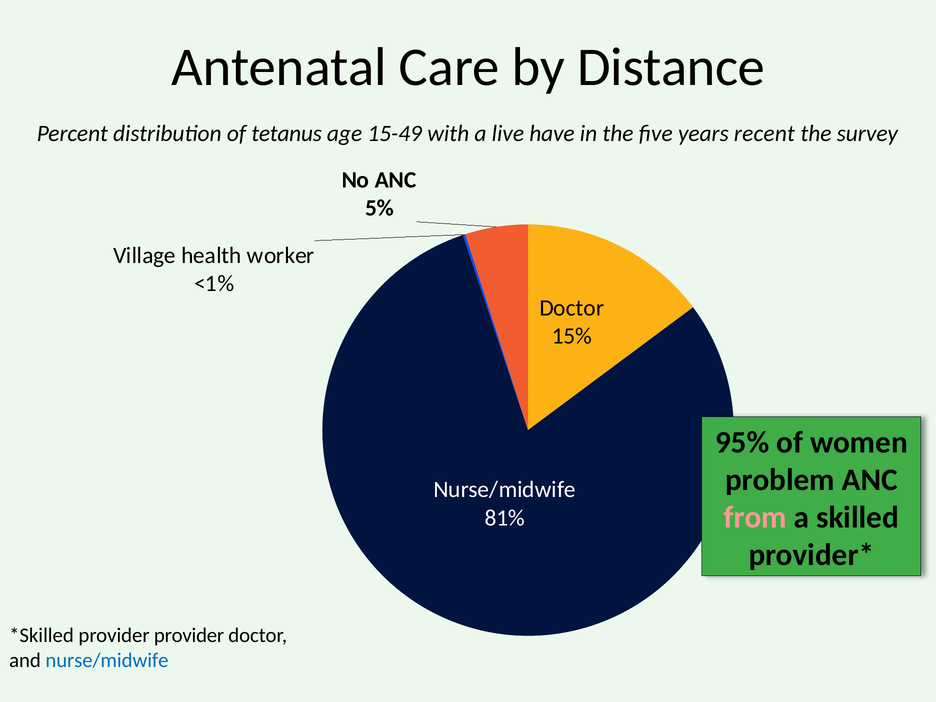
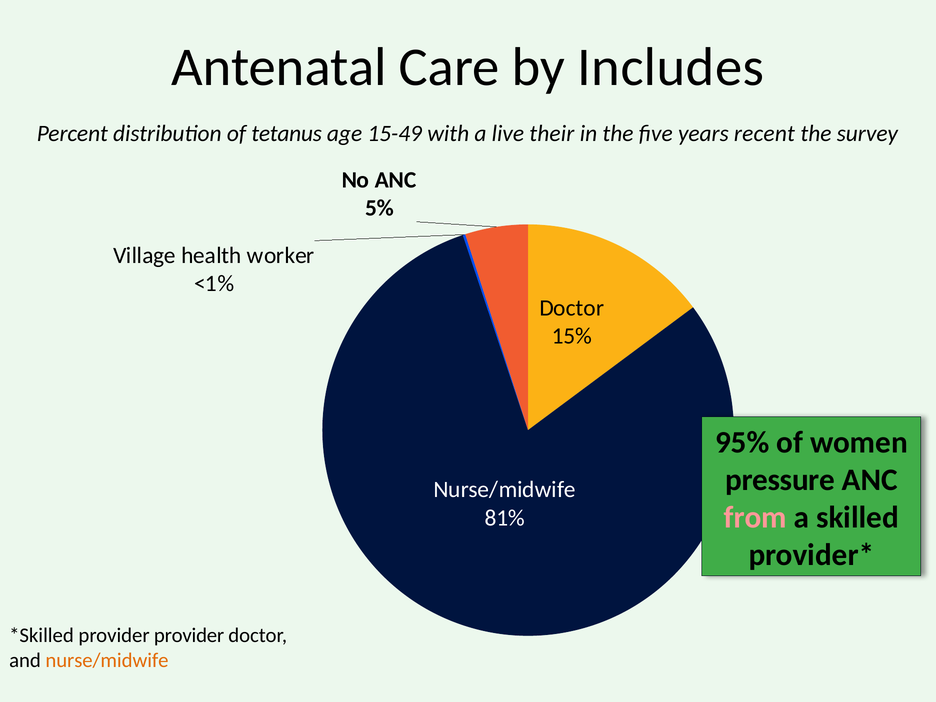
Distance: Distance -> Includes (671, 67)
have: have -> their (552, 133)
problem: problem -> pressure (780, 480)
nurse/midwife colour: blue -> orange (107, 660)
